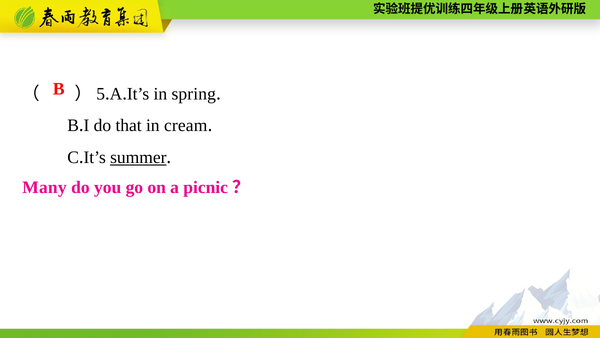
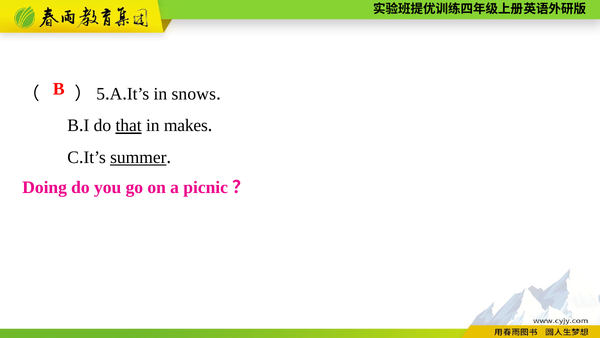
spring: spring -> snows (194, 94)
that underline: none -> present (129, 126)
cream: cream -> makes (186, 126)
Many: Many -> Doing (45, 187)
